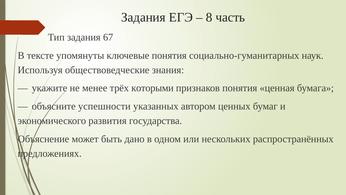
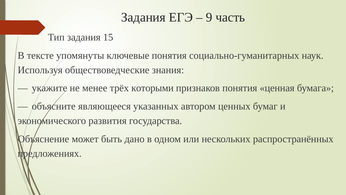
8: 8 -> 9 (209, 17)
67: 67 -> 15 (108, 37)
успешности: успешности -> являющееся (104, 106)
